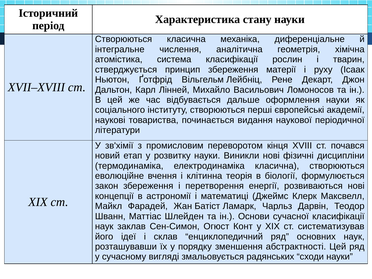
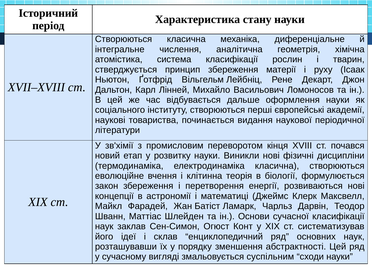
радянських: радянських -> суспільним (270, 257)
